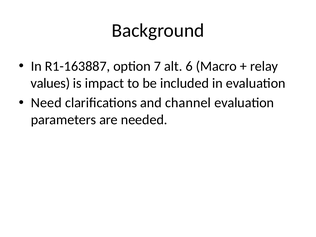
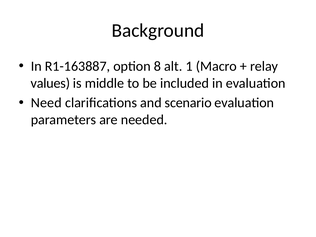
7: 7 -> 8 (157, 66)
6: 6 -> 1 (189, 66)
impact: impact -> middle (104, 83)
channel: channel -> scenario (188, 103)
